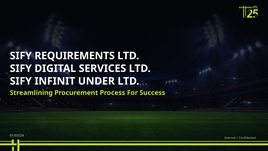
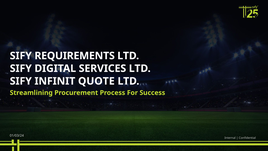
UNDER: UNDER -> QUOTE (96, 81)
